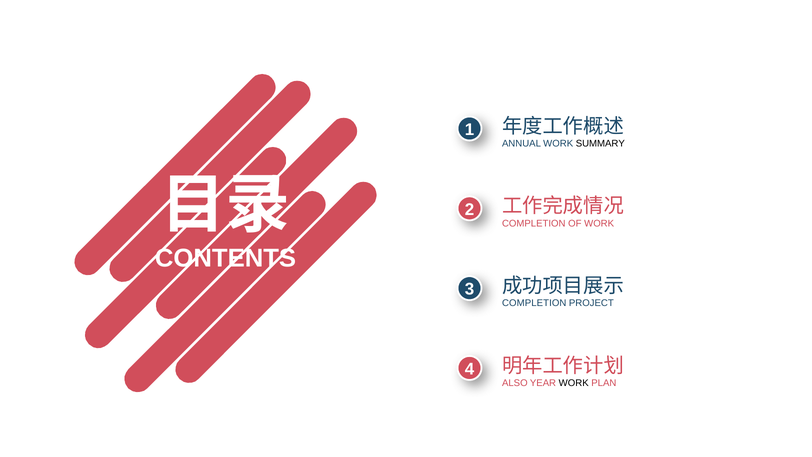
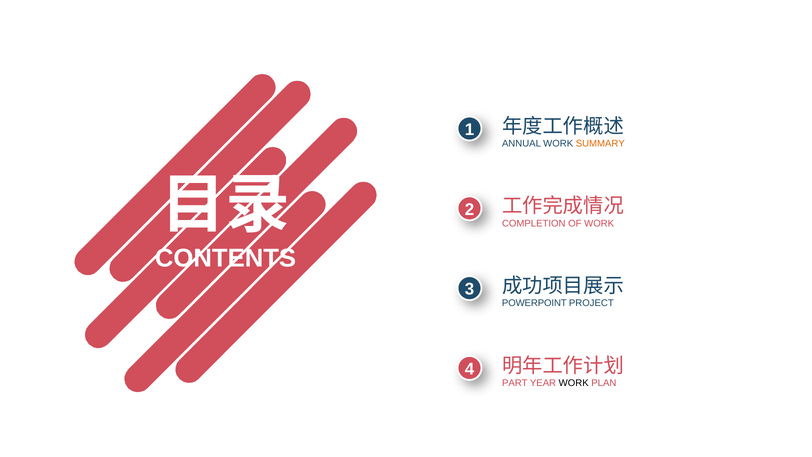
SUMMARY colour: black -> orange (600, 144)
COMPLETION: COMPLETION -> POWERPOINT (534, 303)
ALSO: ALSO -> PART (515, 383)
